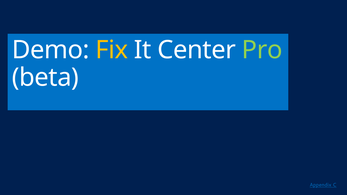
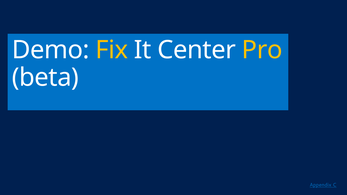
Pro colour: light green -> yellow (262, 50)
